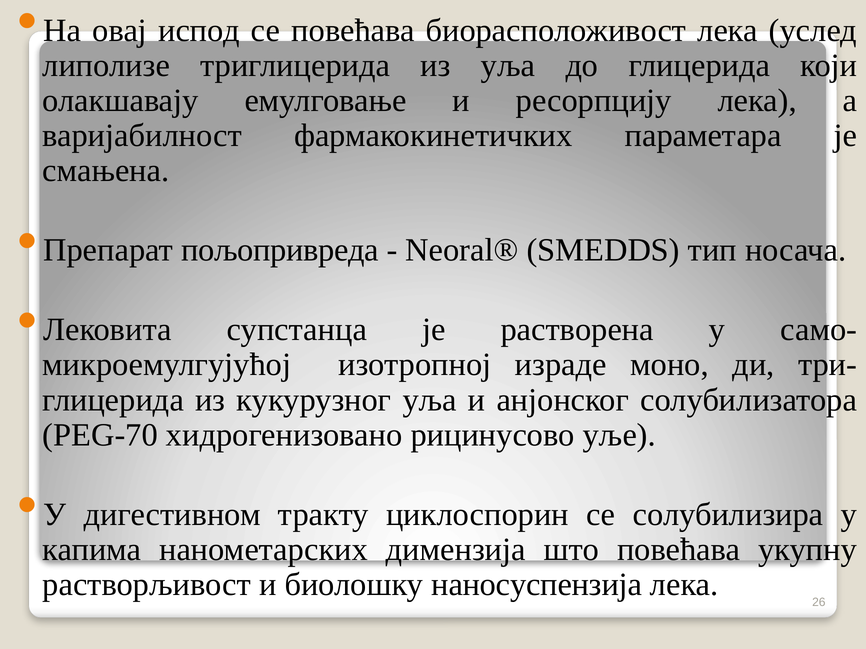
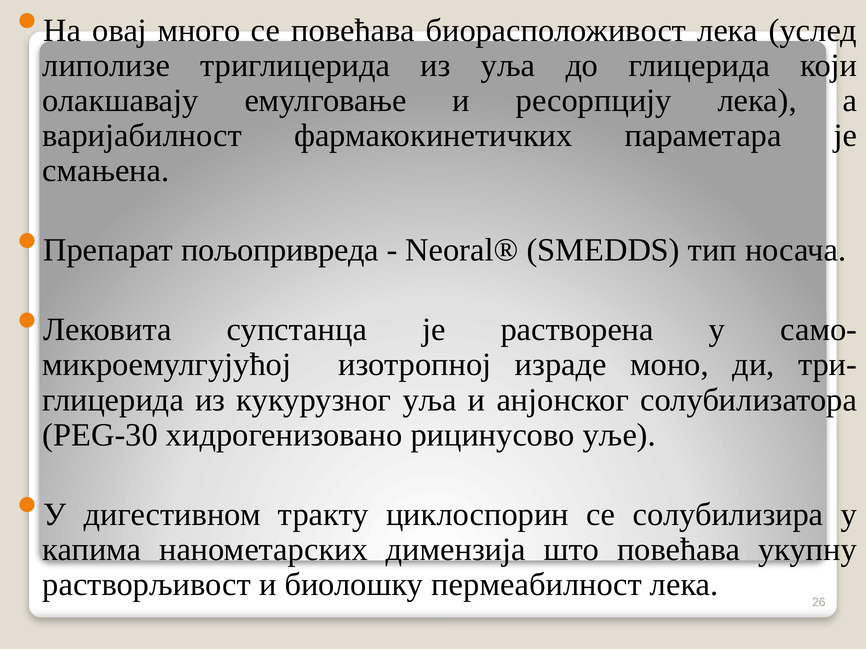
испод: испод -> много (199, 30)
PEG-70: PEG-70 -> PEG-30 (100, 435)
наносуспензија: наносуспензија -> пермеабилност (537, 585)
